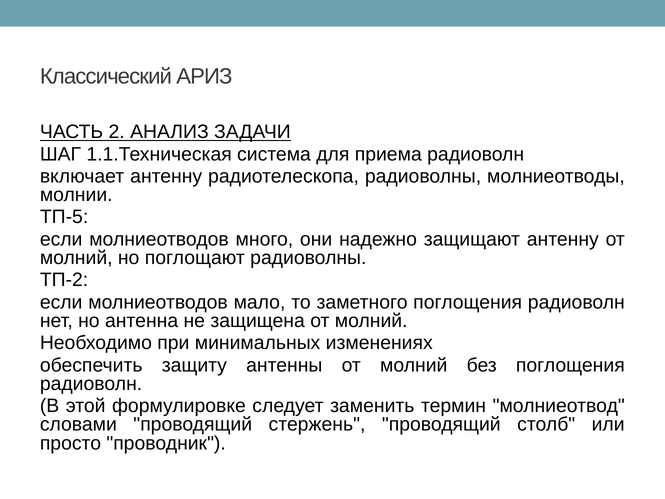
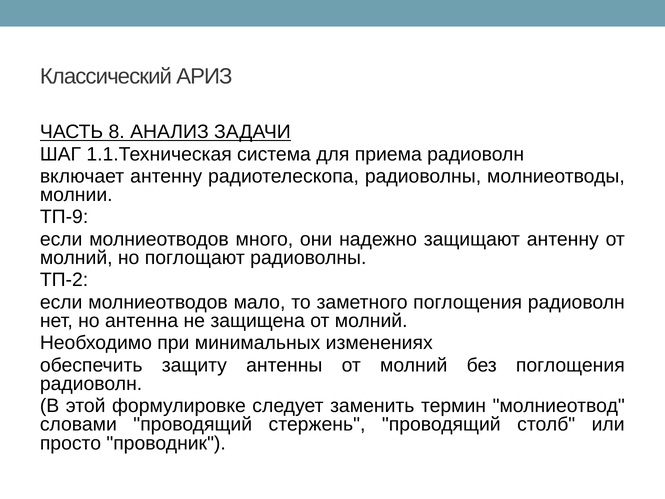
2: 2 -> 8 (117, 132)
ТП-5: ТП-5 -> ТП-9 (64, 217)
